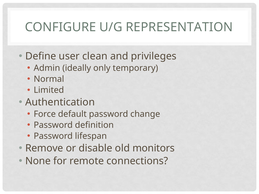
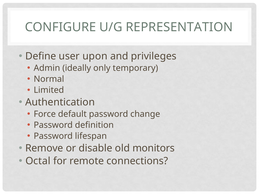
clean: clean -> upon (95, 56)
None: None -> Octal (38, 161)
